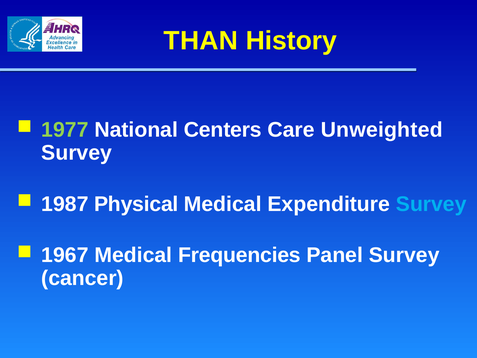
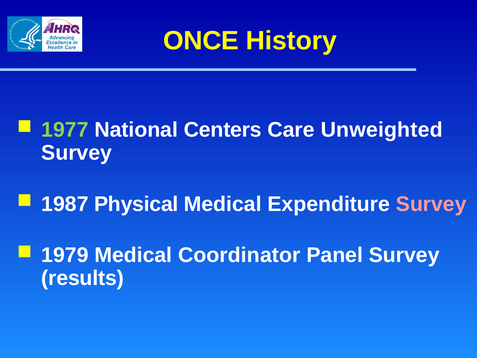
THAN: THAN -> ONCE (201, 41)
Survey colour: light blue -> pink (431, 204)
1967: 1967 -> 1979 (65, 255)
Frequencies: Frequencies -> Coordinator (239, 255)
cancer: cancer -> results (83, 278)
